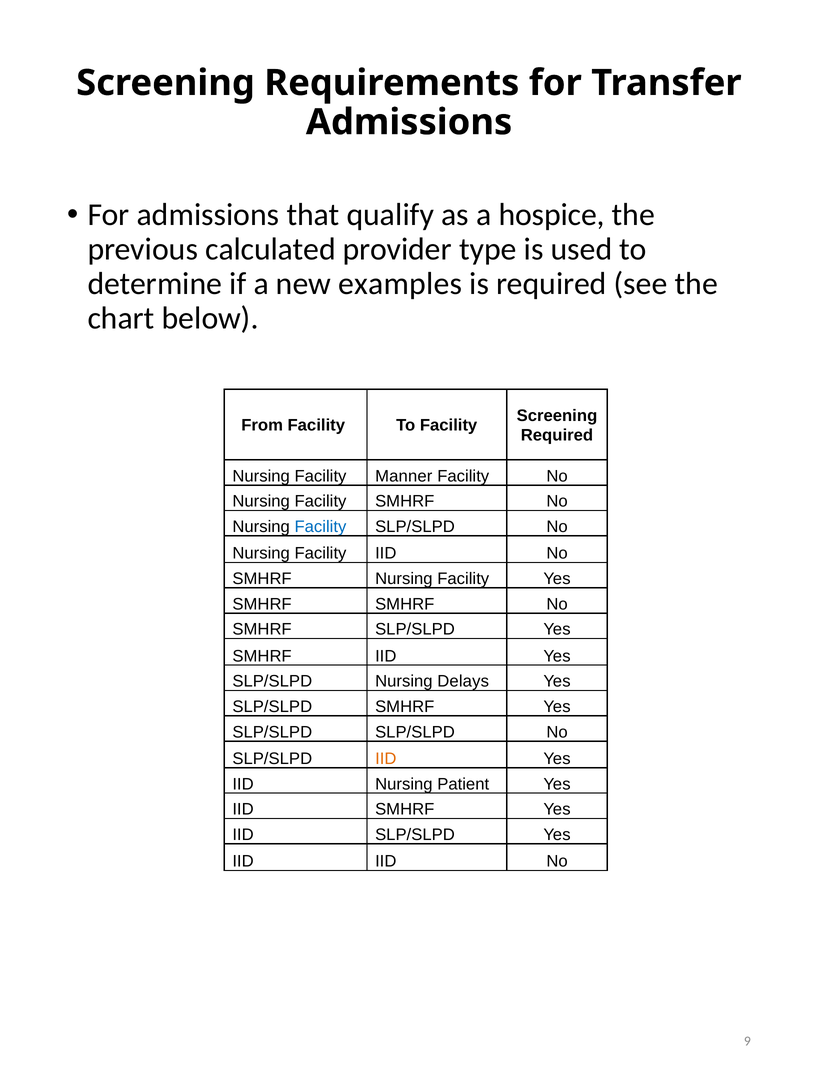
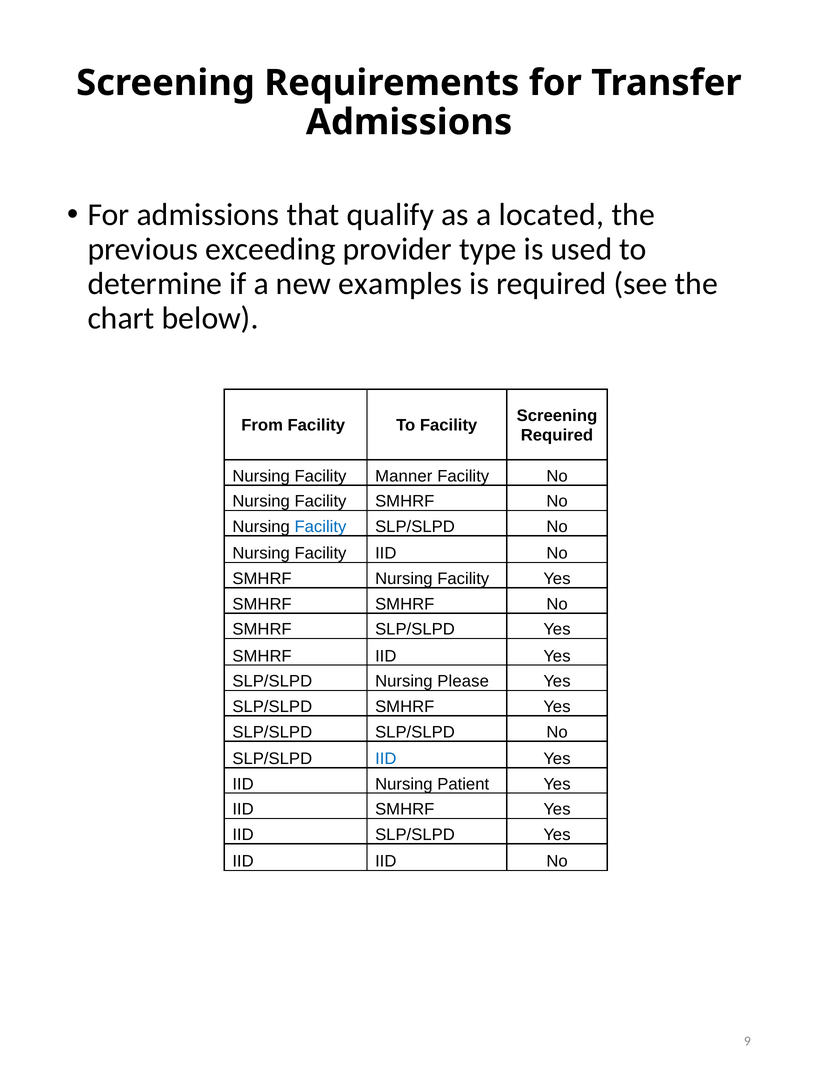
hospice: hospice -> located (551, 215)
calculated: calculated -> exceeding (270, 249)
Delays: Delays -> Please (463, 681)
IID colour: orange -> blue (386, 759)
